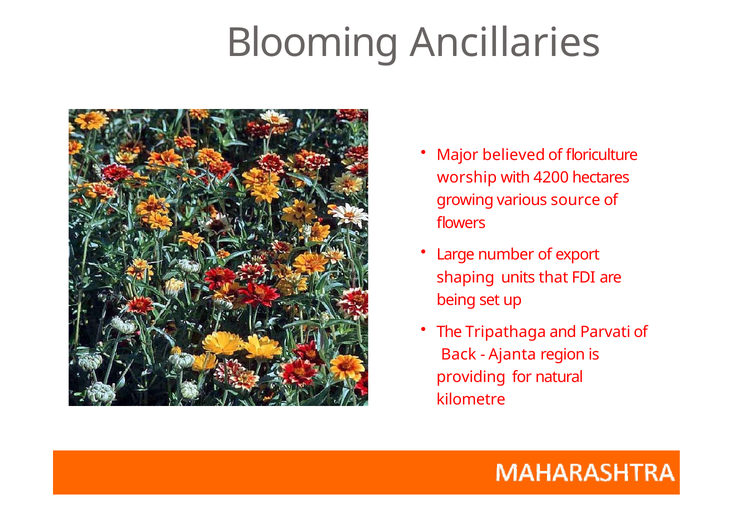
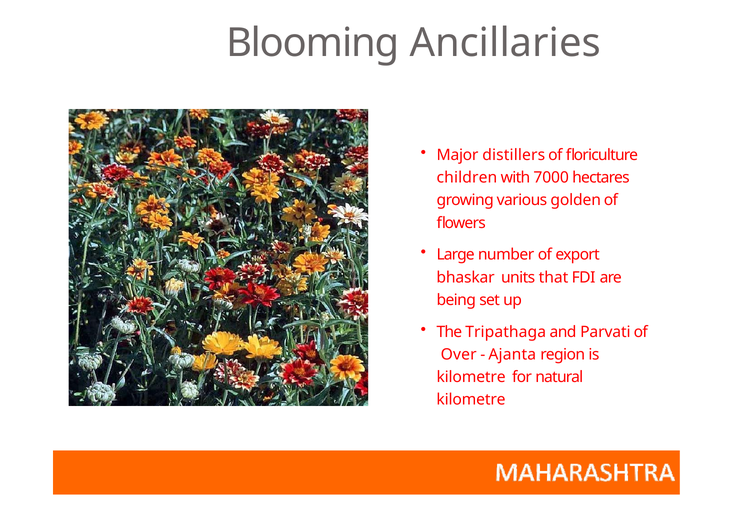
believed: believed -> distillers (514, 155)
worship: worship -> children (467, 177)
4200: 4200 -> 7000 (551, 177)
source: source -> golden (576, 200)
shaping: shaping -> bhaskar (466, 277)
Back: Back -> Over (459, 354)
providing: providing -> kilometre (471, 377)
